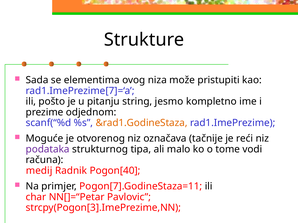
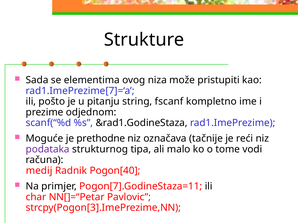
jesmo: jesmo -> fscanf (169, 102)
&rad1.GodineStaza colour: orange -> black (142, 123)
otvorenog: otvorenog -> prethodne (101, 139)
